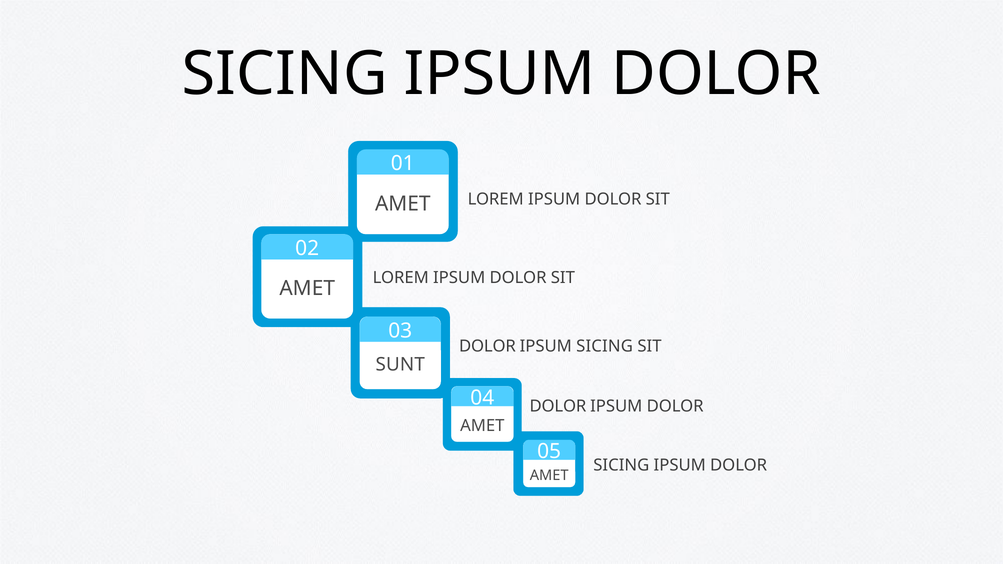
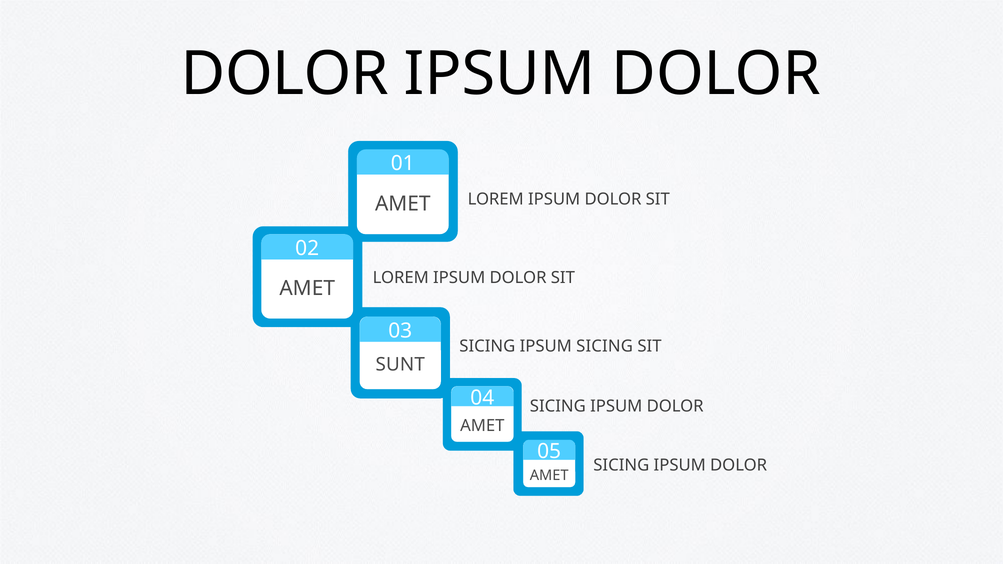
SICING: SICING -> DOLOR (285, 74)
DOLOR: DOLOR -> SICING (487, 346)
DOLOR: DOLOR -> SICING (558, 407)
